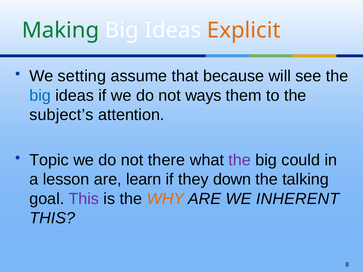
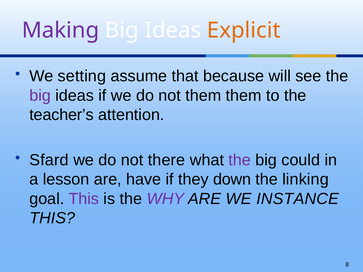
Making colour: green -> purple (60, 30)
big colour: blue -> purple (40, 96)
not ways: ways -> them (203, 96)
subject’s: subject’s -> teacher’s (62, 115)
Topic: Topic -> Sfard (49, 160)
learn: learn -> have (144, 180)
talking: talking -> linking (306, 180)
WHY colour: orange -> purple (165, 199)
INHERENT: INHERENT -> INSTANCE (298, 199)
